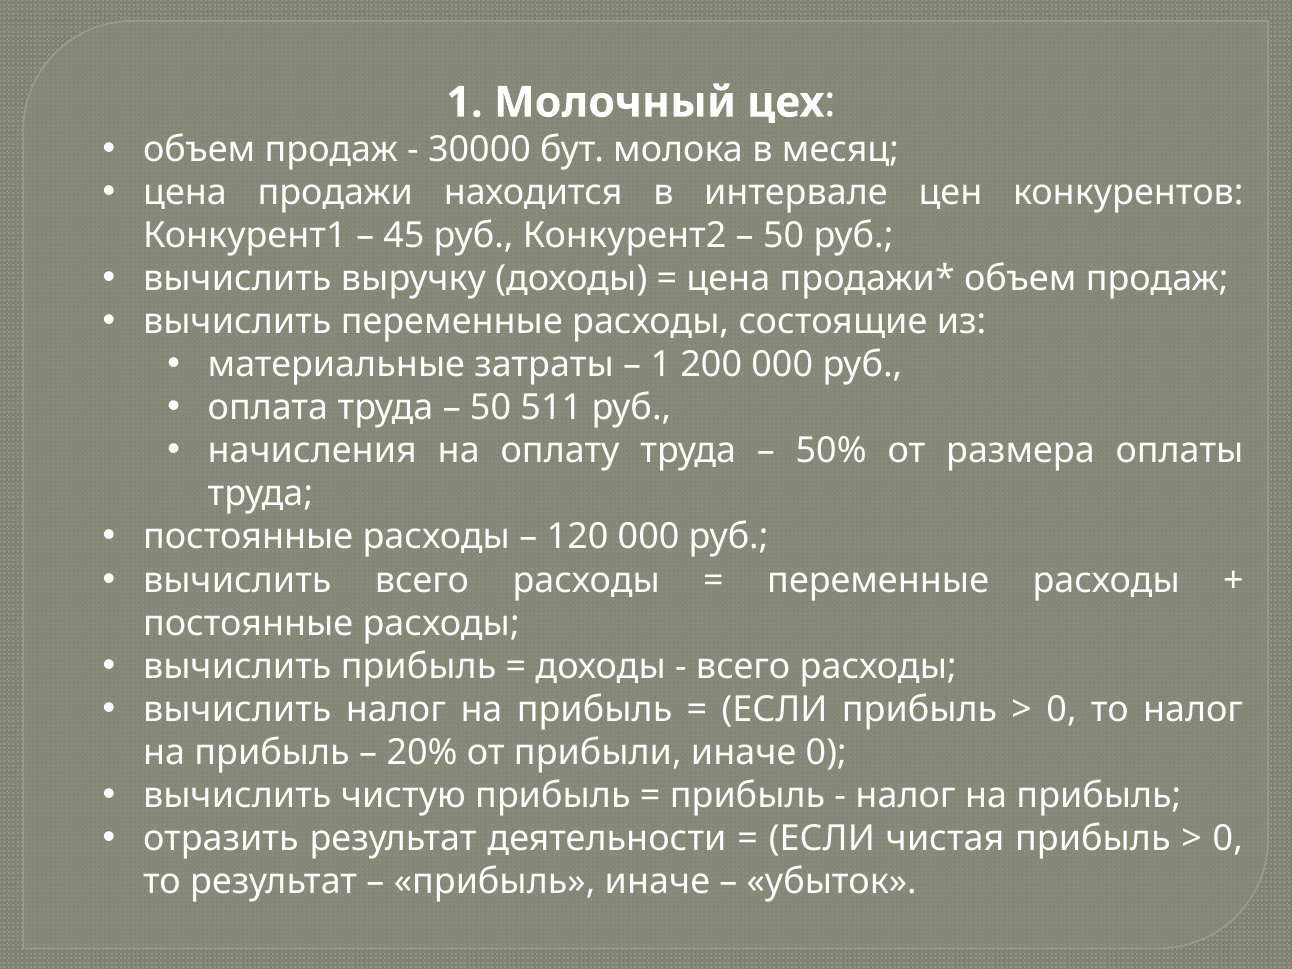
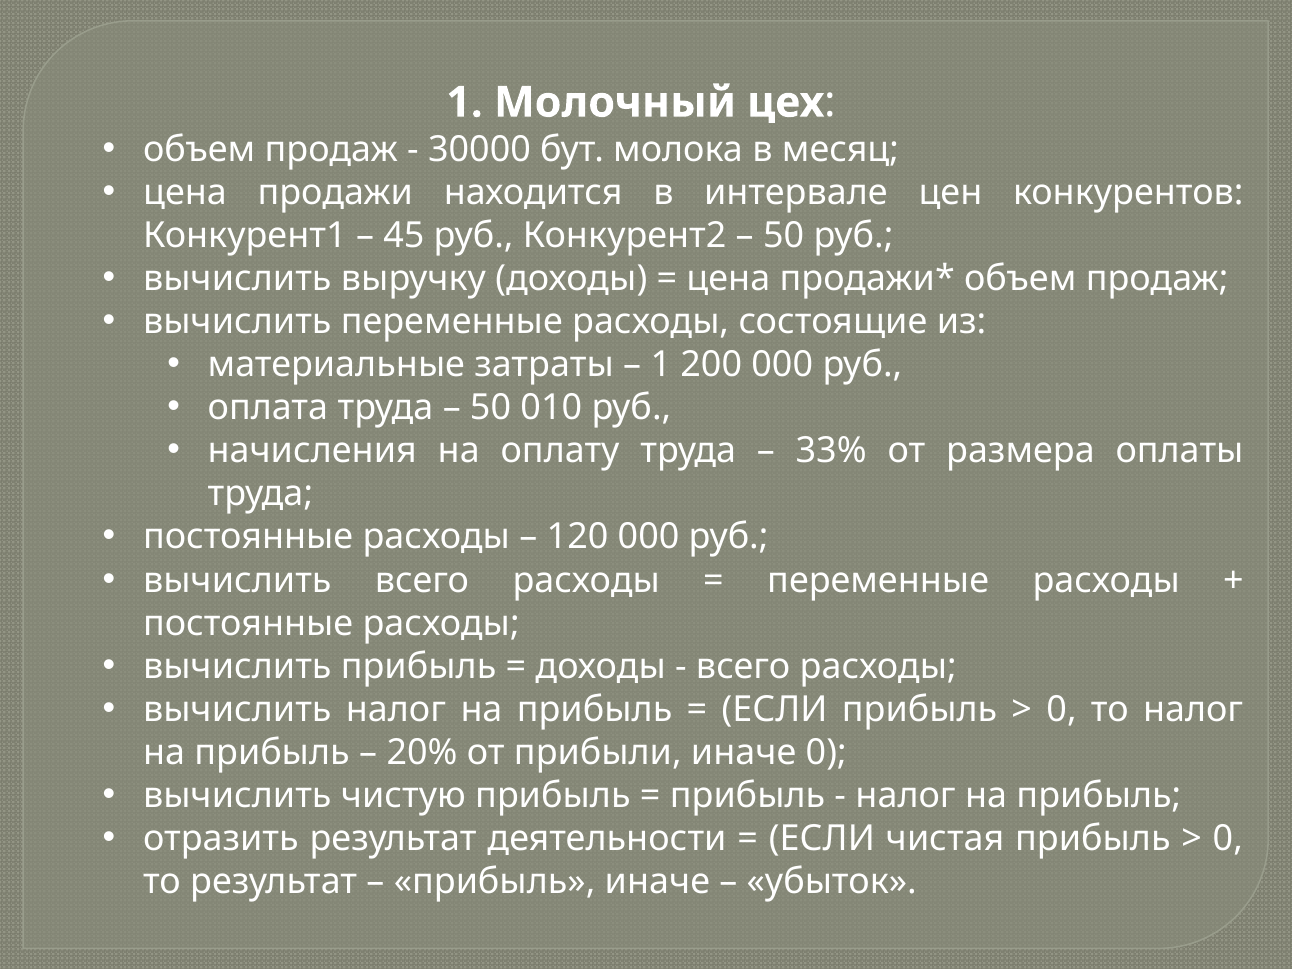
511: 511 -> 010 (551, 408)
50%: 50% -> 33% (831, 451)
